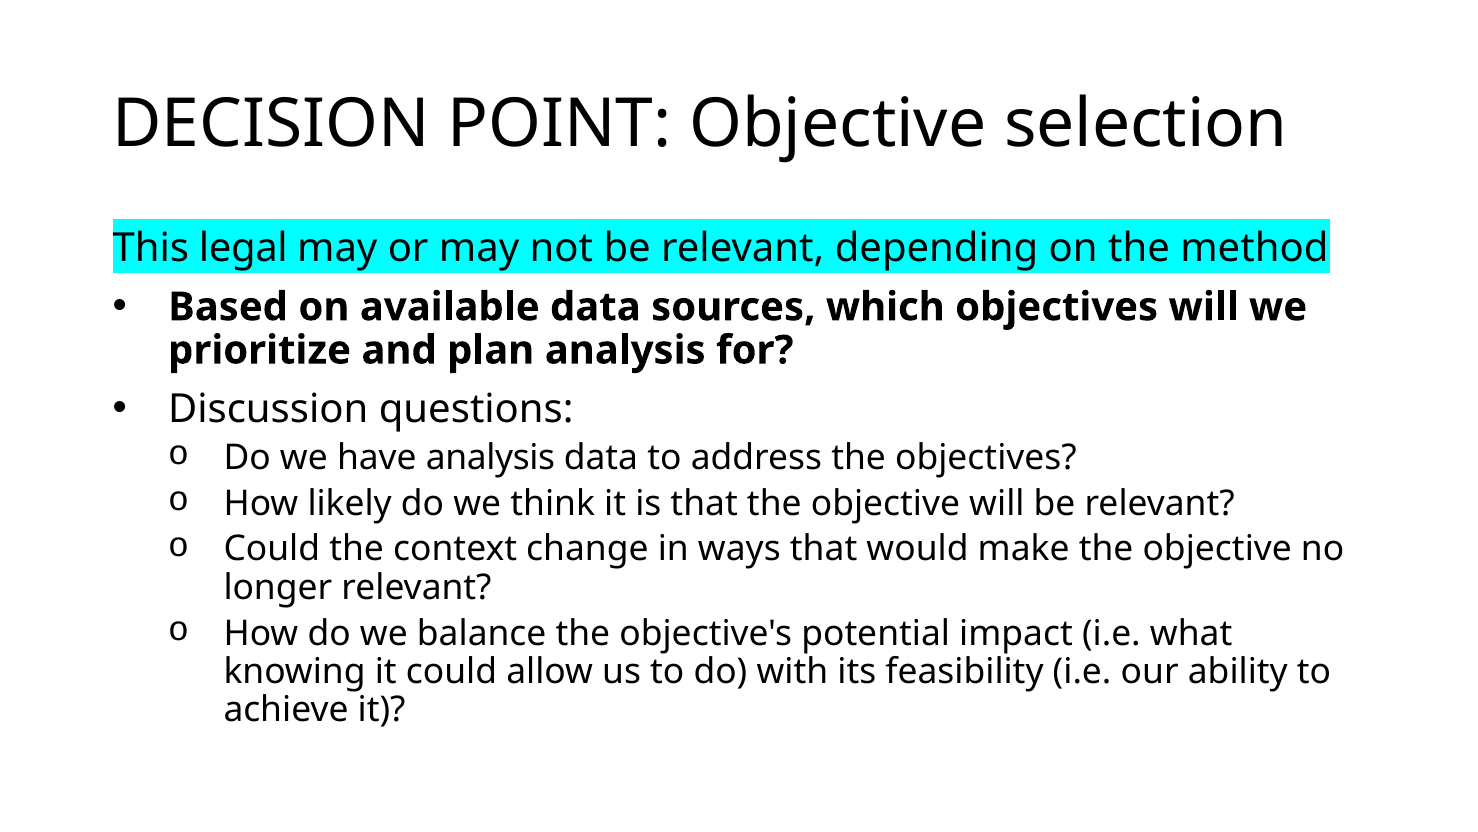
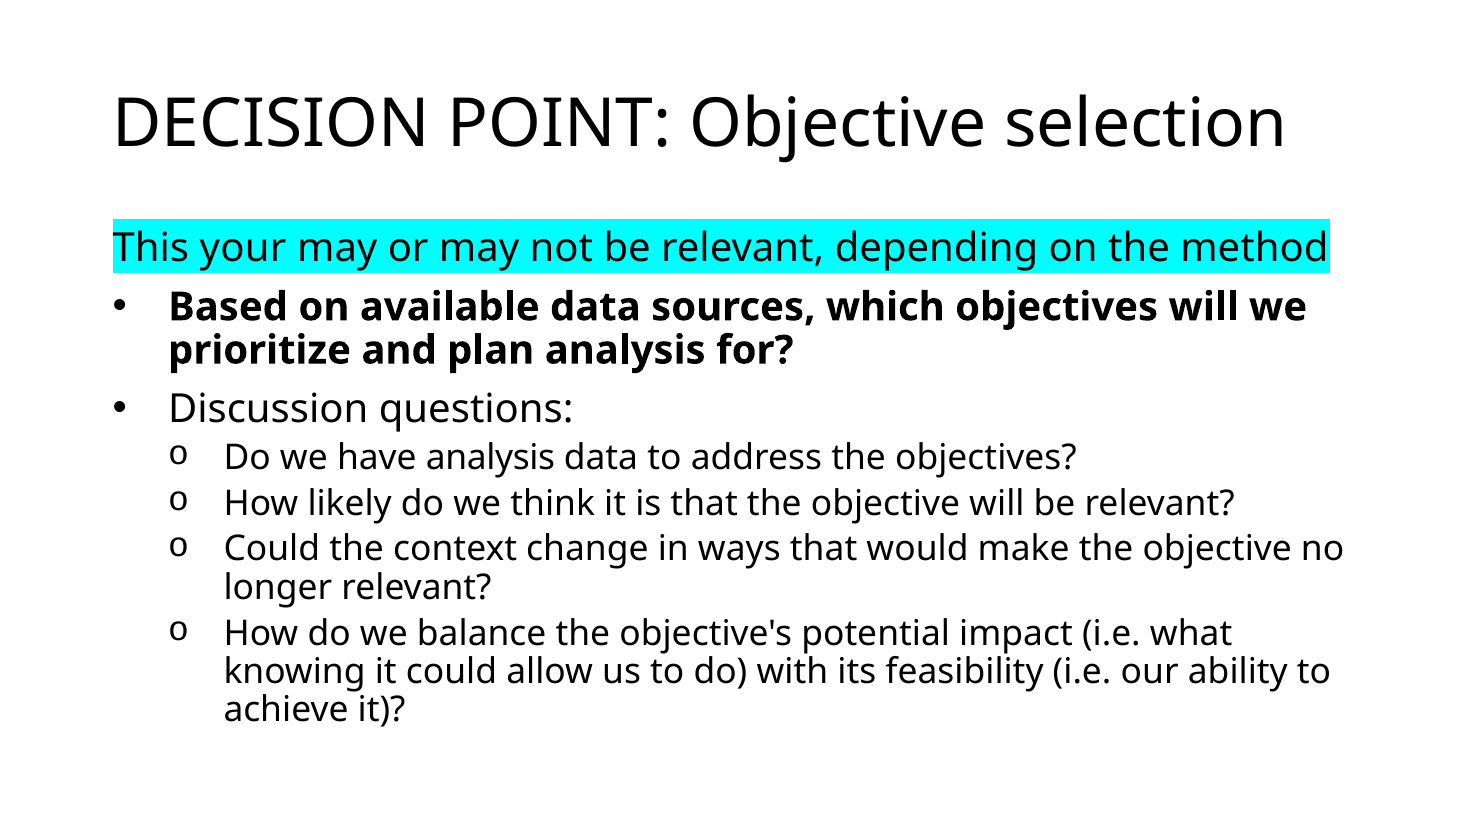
legal: legal -> your (243, 248)
